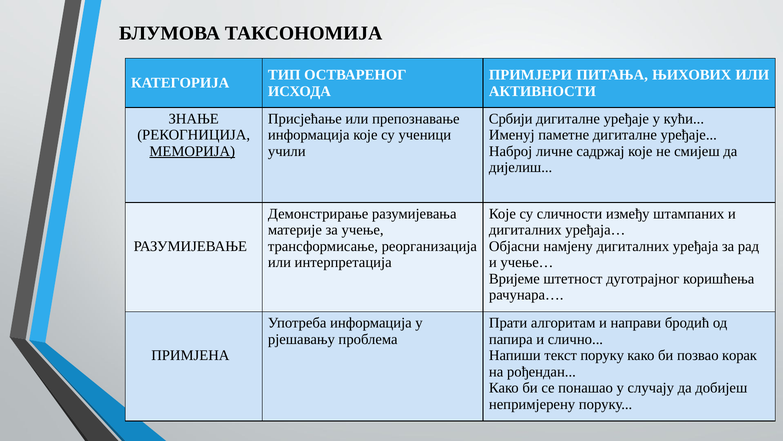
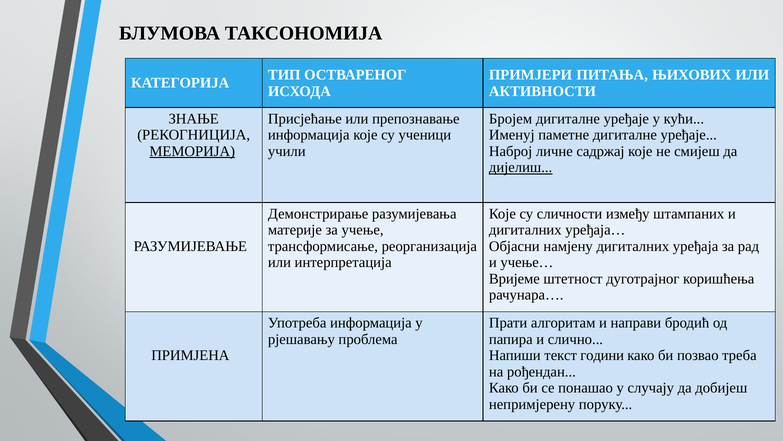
Србији: Србији -> Бројем (511, 119)
дијелиш underline: none -> present (521, 167)
текст поруку: поруку -> години (602, 355)
корак: корак -> треба (739, 355)
